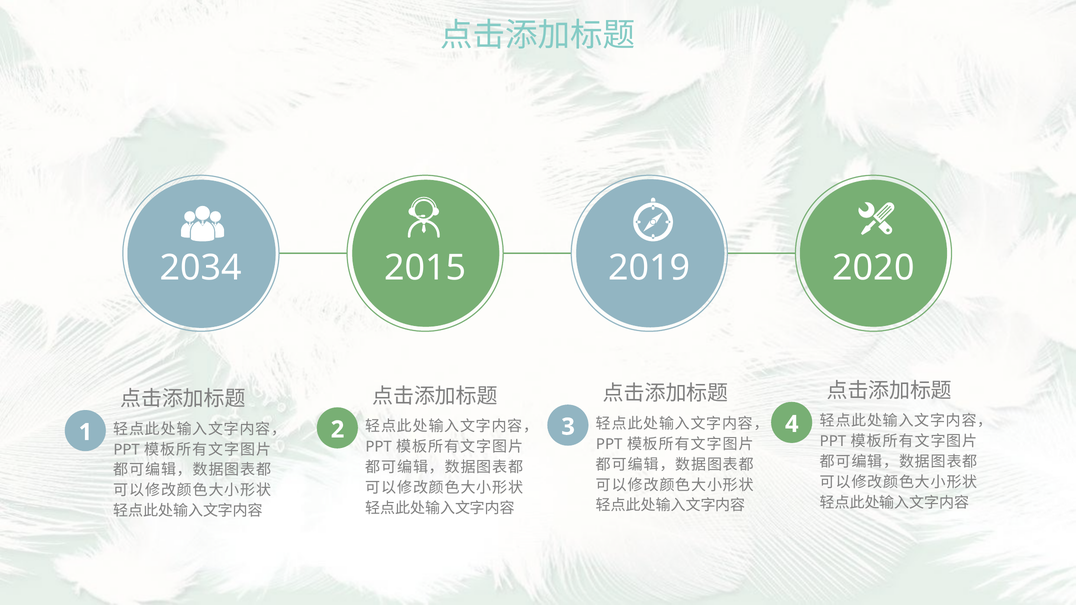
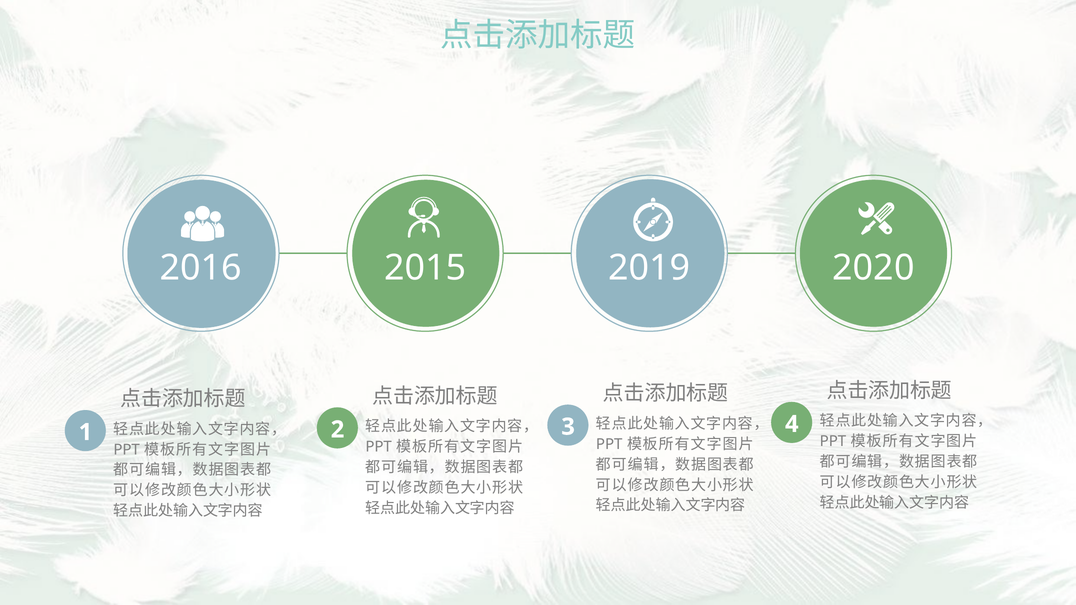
2034: 2034 -> 2016 (201, 268)
